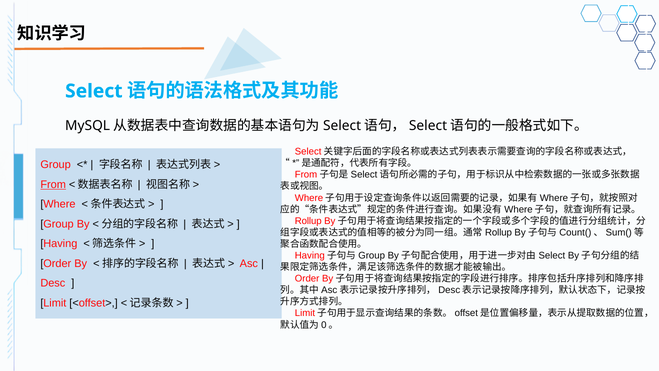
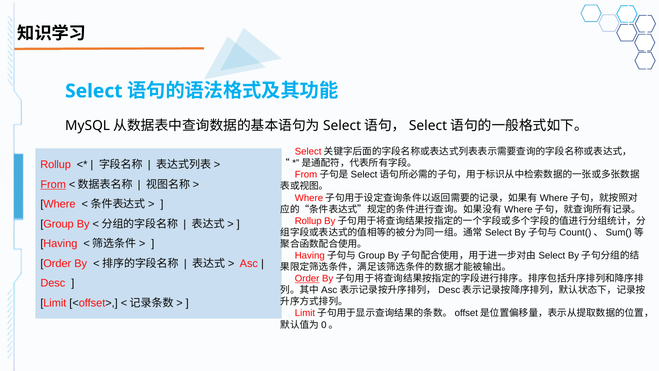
Group: Group -> Rollup (56, 165)
Rollup: Rollup -> Select (498, 232)
Order underline: none -> present (307, 278)
